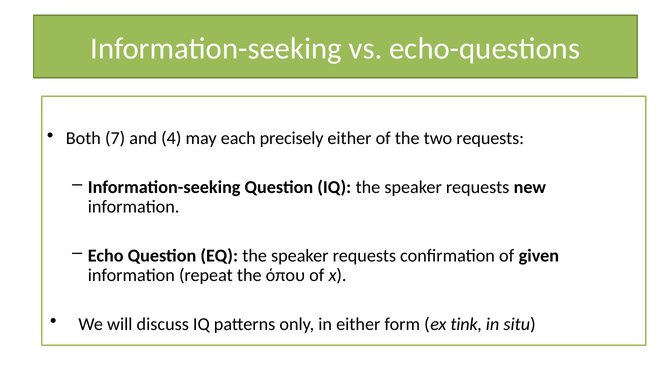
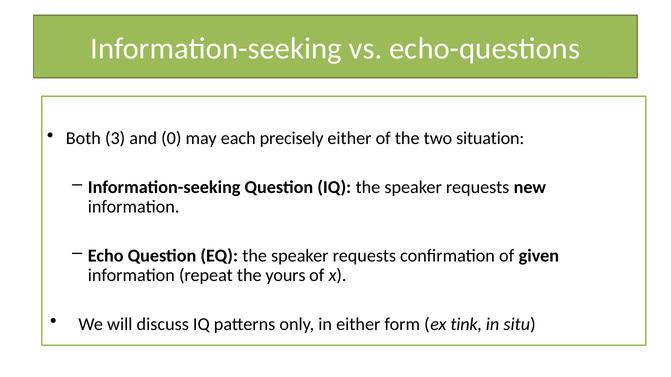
7: 7 -> 3 (115, 138)
4: 4 -> 0 (171, 138)
two requests: requests -> situation (490, 138)
όπου: όπου -> yours (285, 275)
